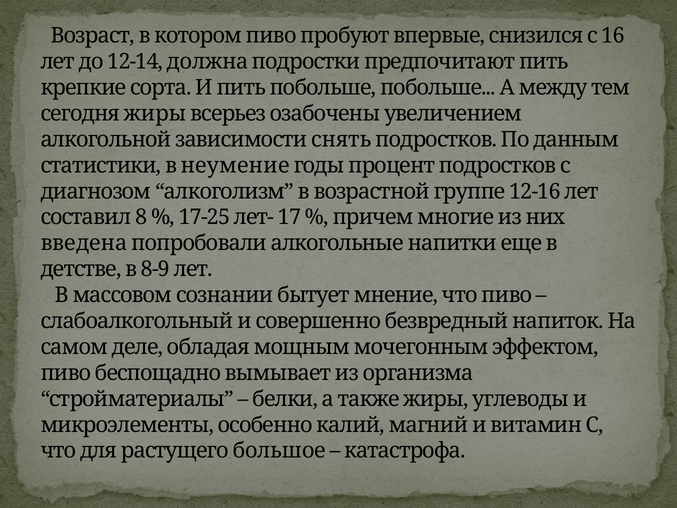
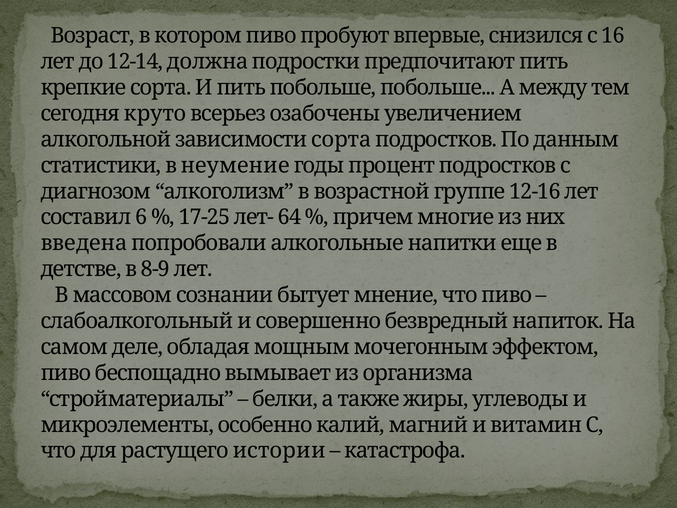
сегодня жиры: жиры -> круто (155, 113)
зависимости снять: снять -> сорта (341, 139)
8: 8 -> 6 (141, 217)
17: 17 -> 64 (290, 217)
большое: большое -> истории (279, 451)
